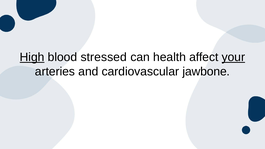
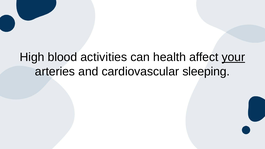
High underline: present -> none (32, 57)
stressed: stressed -> activities (104, 57)
jawbone: jawbone -> sleeping (206, 72)
